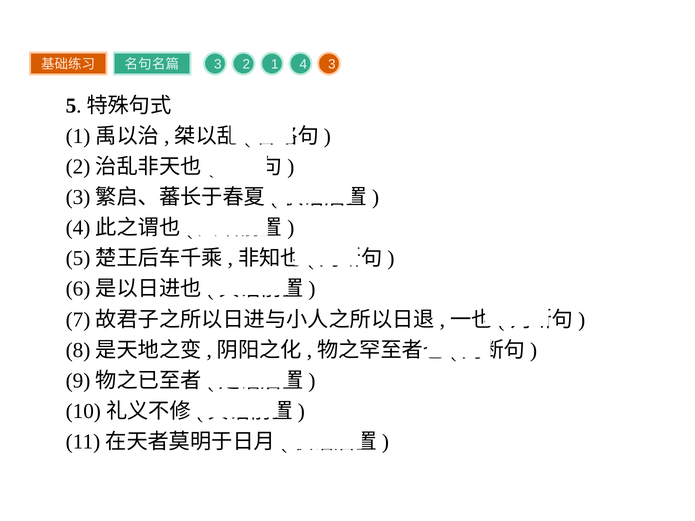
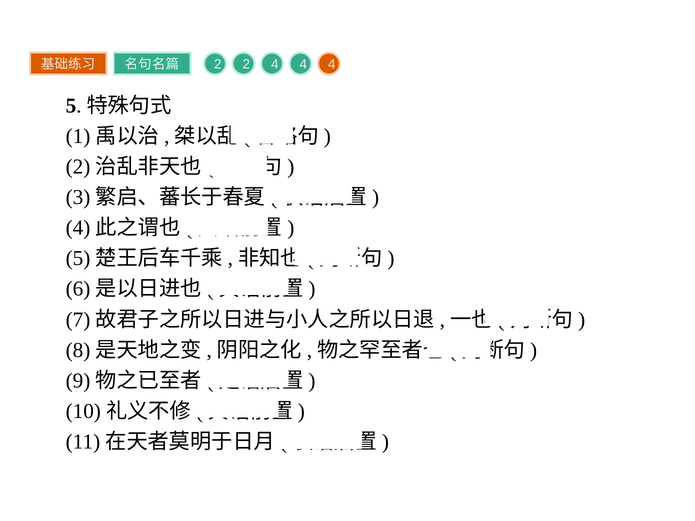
3: 3 -> 2 (218, 65)
2 1: 1 -> 4 (275, 65)
3: 3 -> 4 (332, 65)
